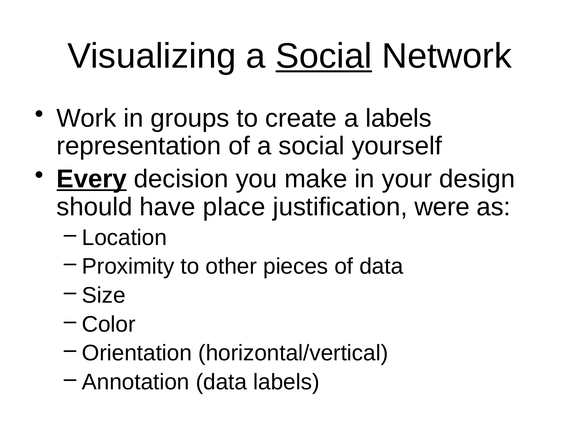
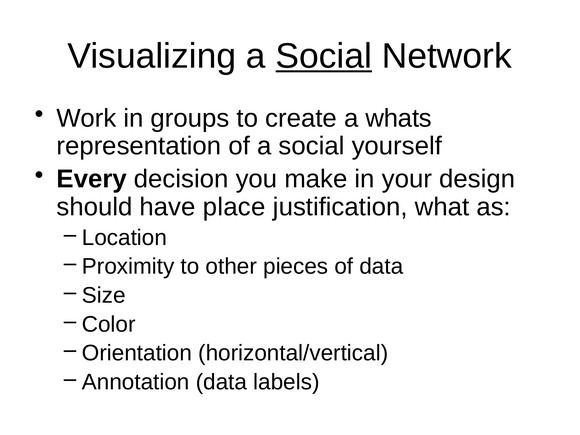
a labels: labels -> whats (399, 118)
Every underline: present -> none (92, 179)
were: were -> what (442, 207)
